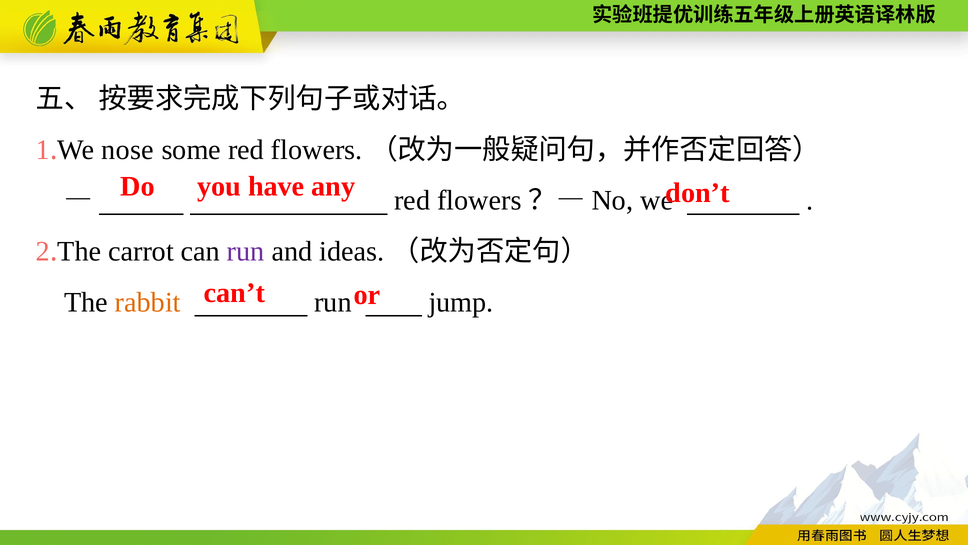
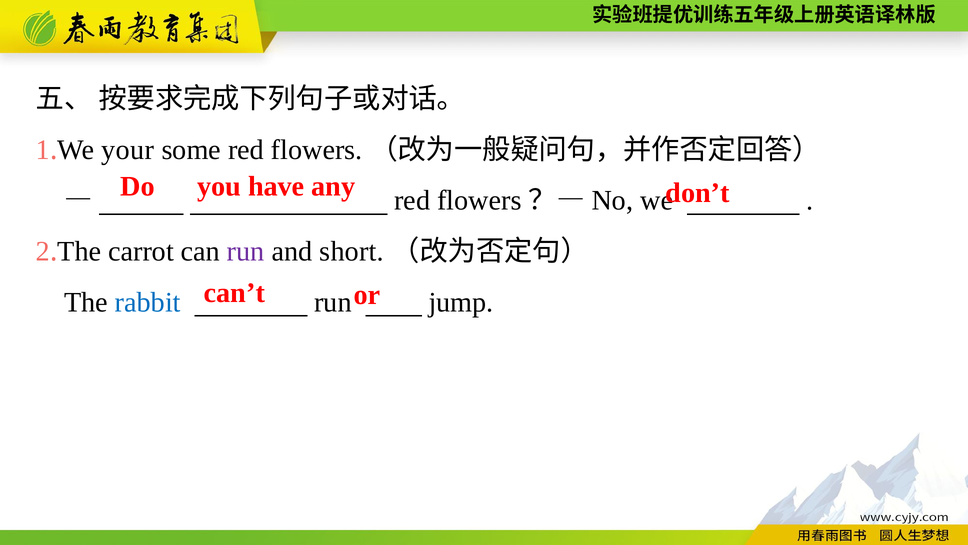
nose: nose -> your (128, 150)
ideas: ideas -> short (352, 251)
rabbit colour: orange -> blue (148, 302)
